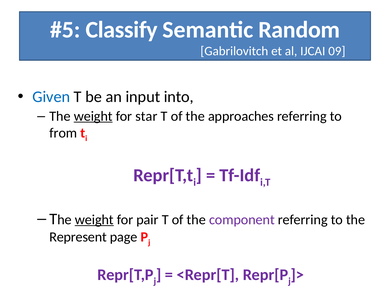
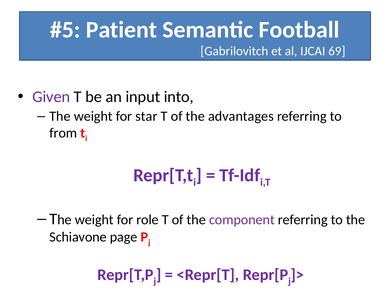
Classify: Classify -> Patient (121, 30)
Random: Random -> Football (299, 30)
09: 09 -> 69 (337, 51)
Given colour: blue -> purple (51, 97)
weight underline: present -> none (93, 116)
approaches: approaches -> advantages (241, 116)
weight underline: present -> none (94, 220)
pair: pair -> role (148, 220)
Represent: Represent -> Schiavone (78, 237)
